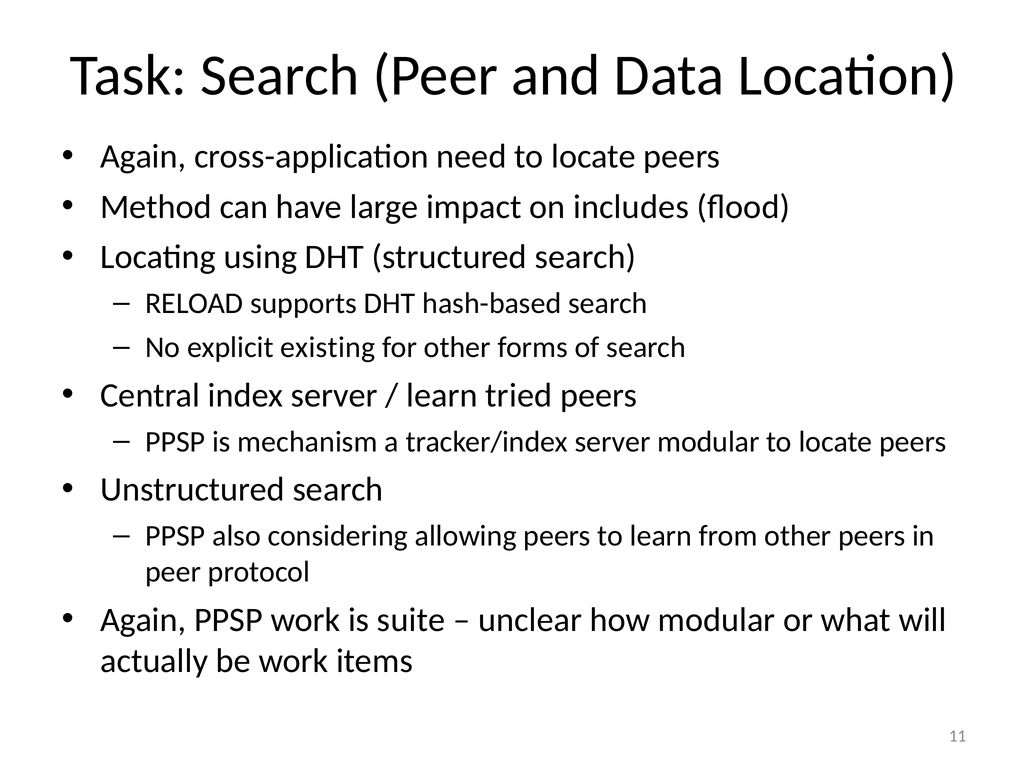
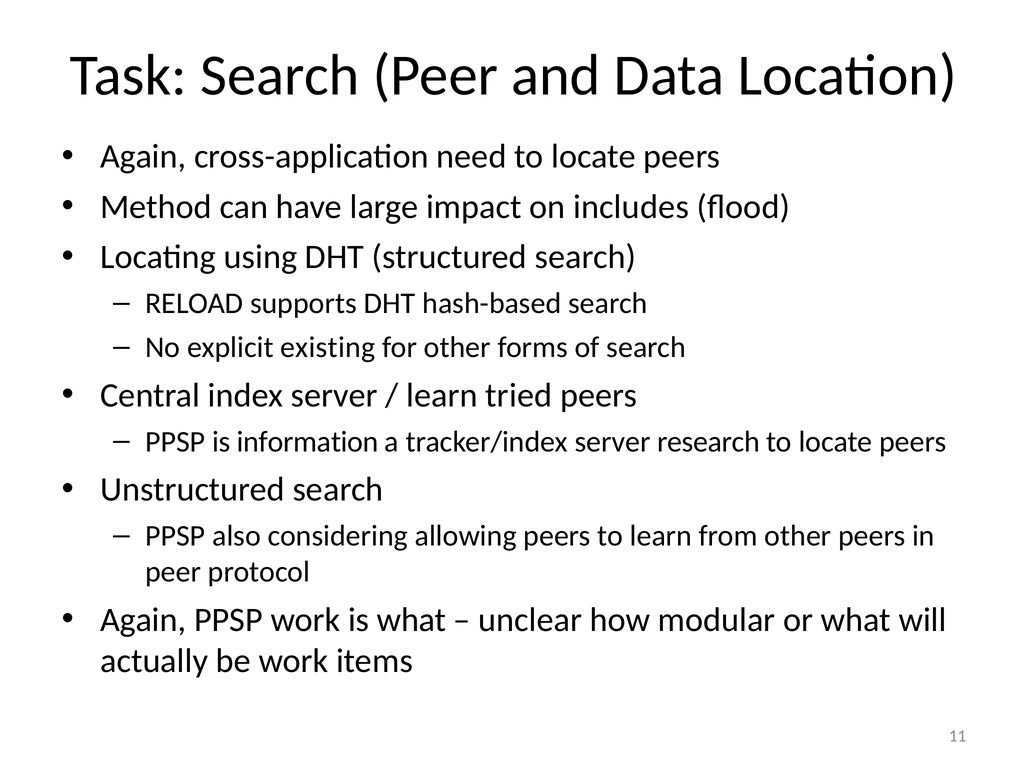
mechanism: mechanism -> information (308, 442)
server modular: modular -> research (709, 442)
is suite: suite -> what (412, 620)
